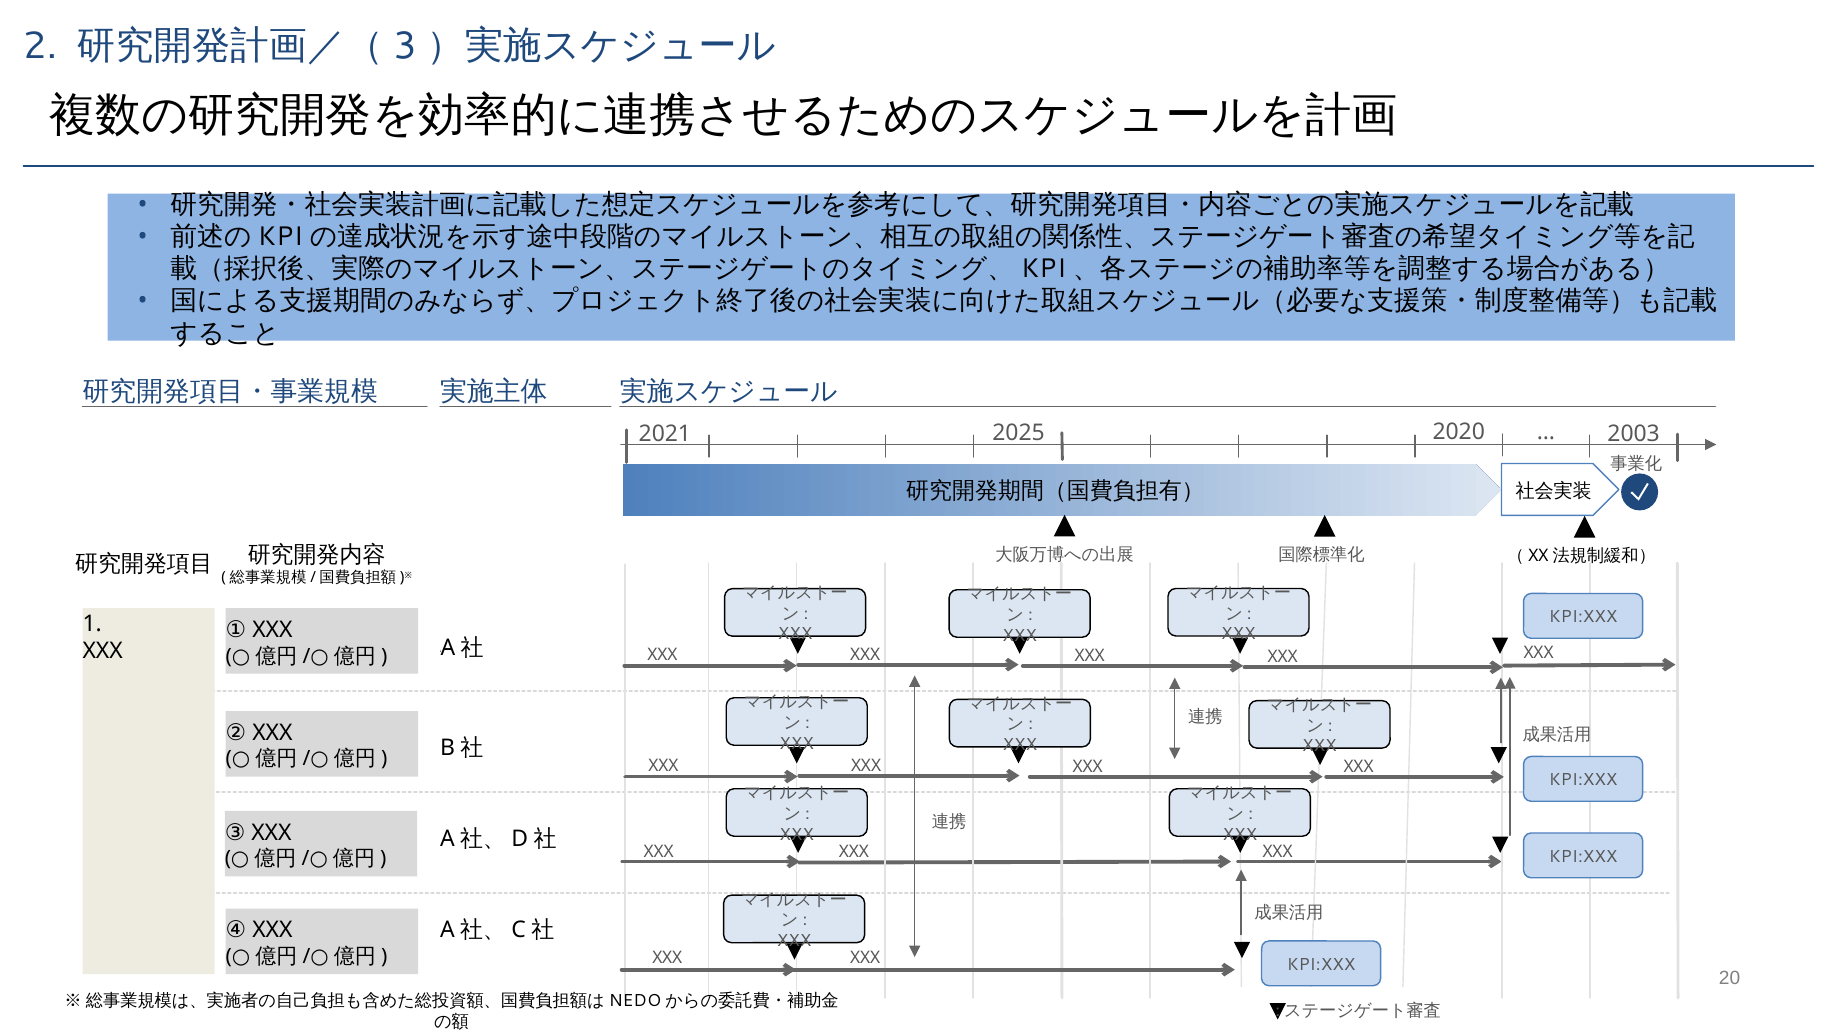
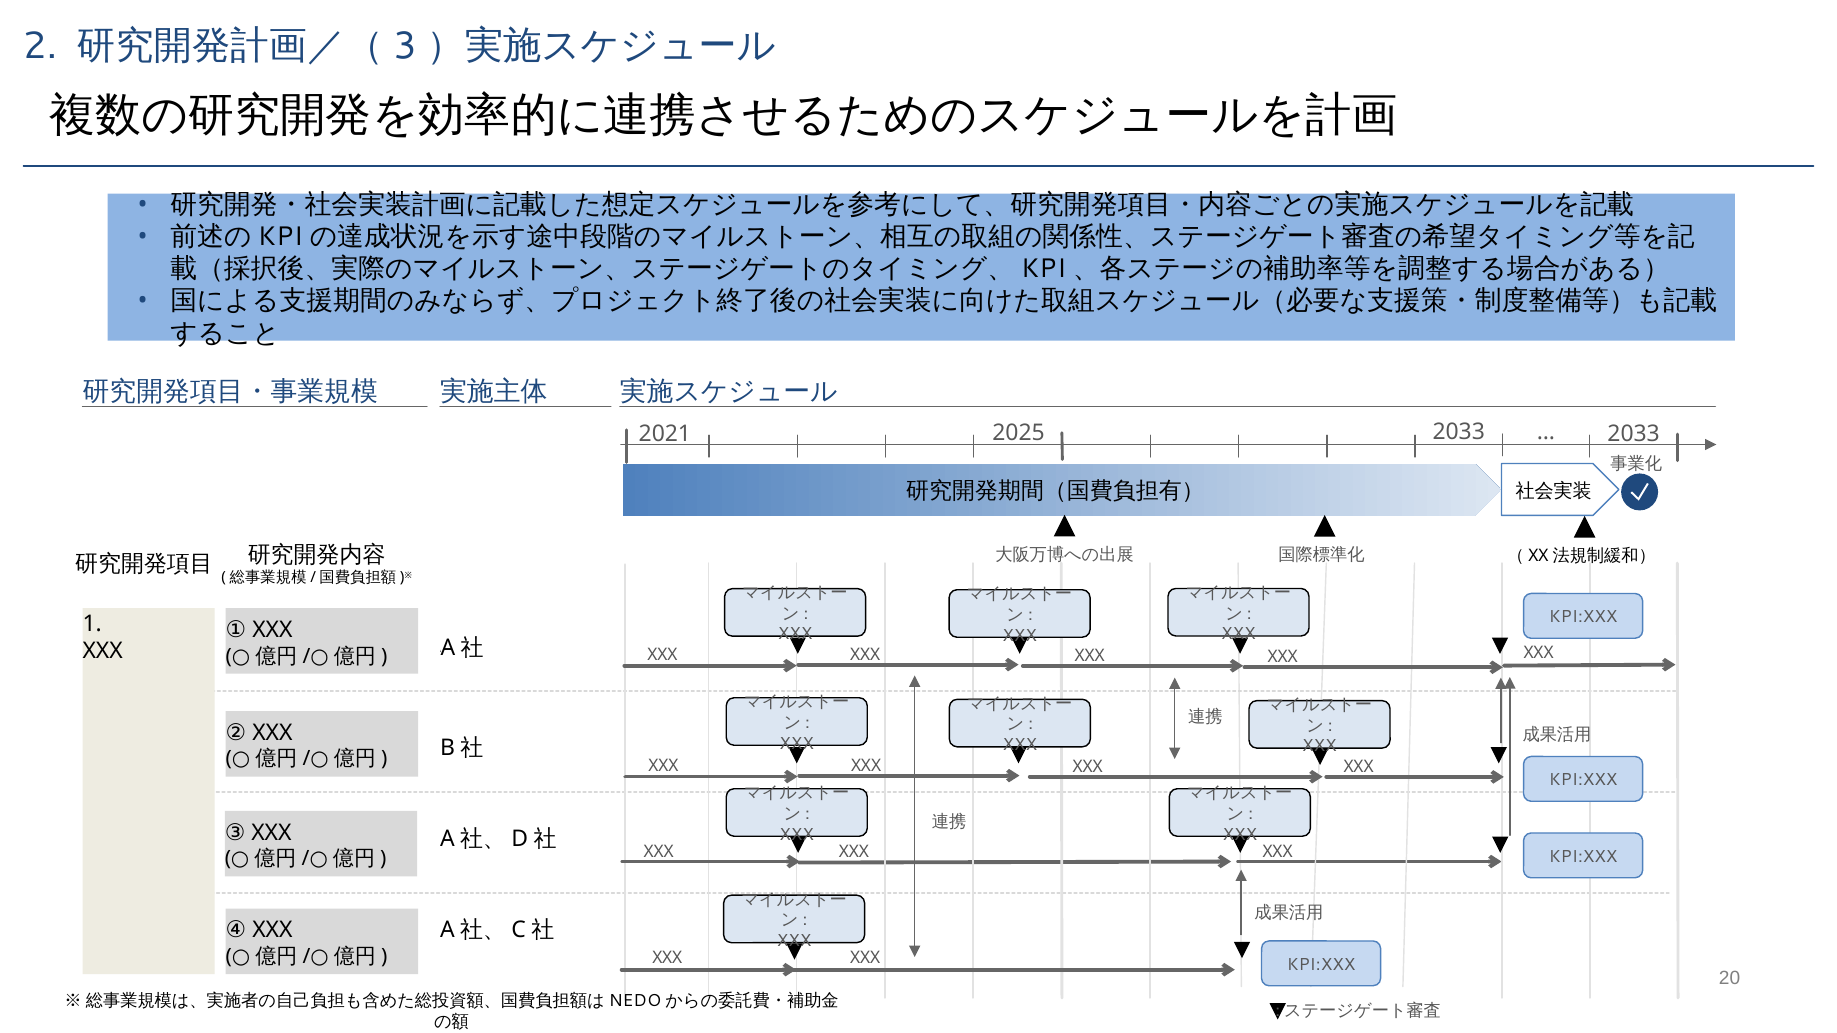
2025 2020: 2020 -> 2033 (1459, 432)
2003: 2003 -> 2033 (1634, 434)
